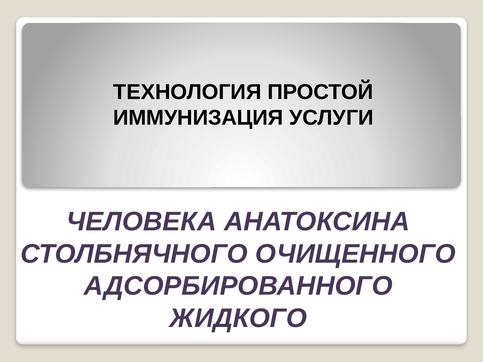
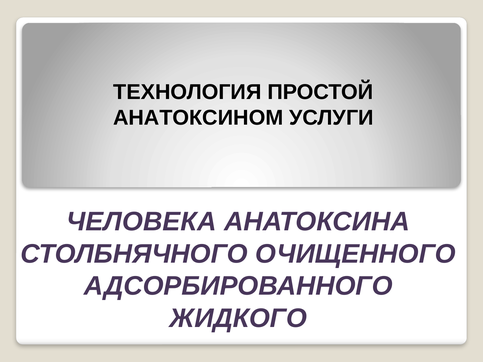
ИММУНИЗАЦИЯ: ИММУНИЗАЦИЯ -> АНАТОКСИНОМ (198, 118)
